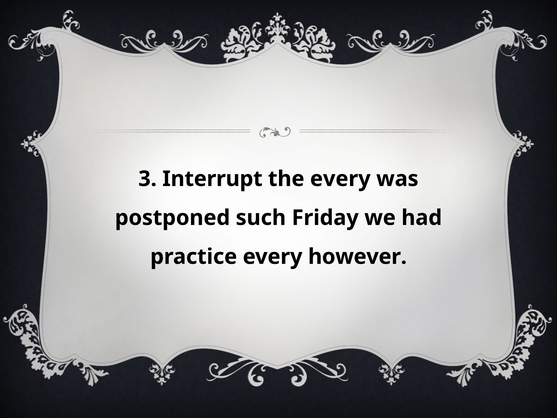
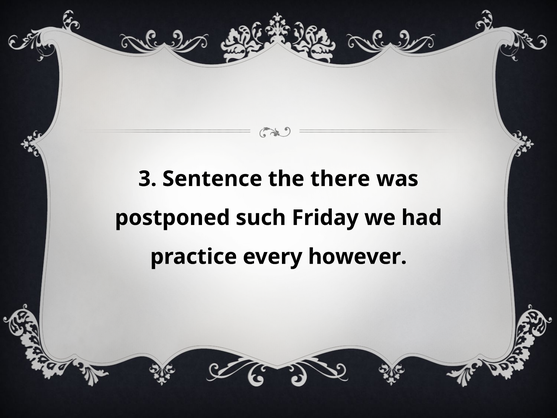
Interrupt: Interrupt -> Sentence (212, 179)
the every: every -> there (340, 179)
